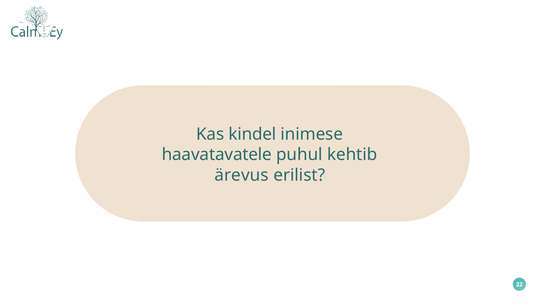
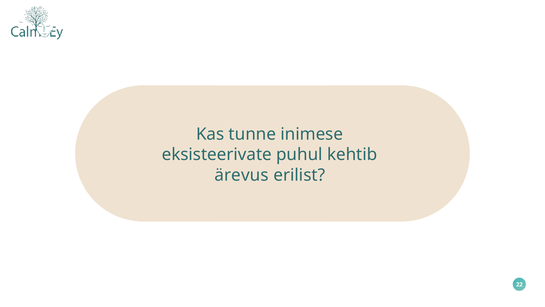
kindel: kindel -> tunne (252, 134)
haavatavatele: haavatavatele -> eksisteerivate (217, 154)
